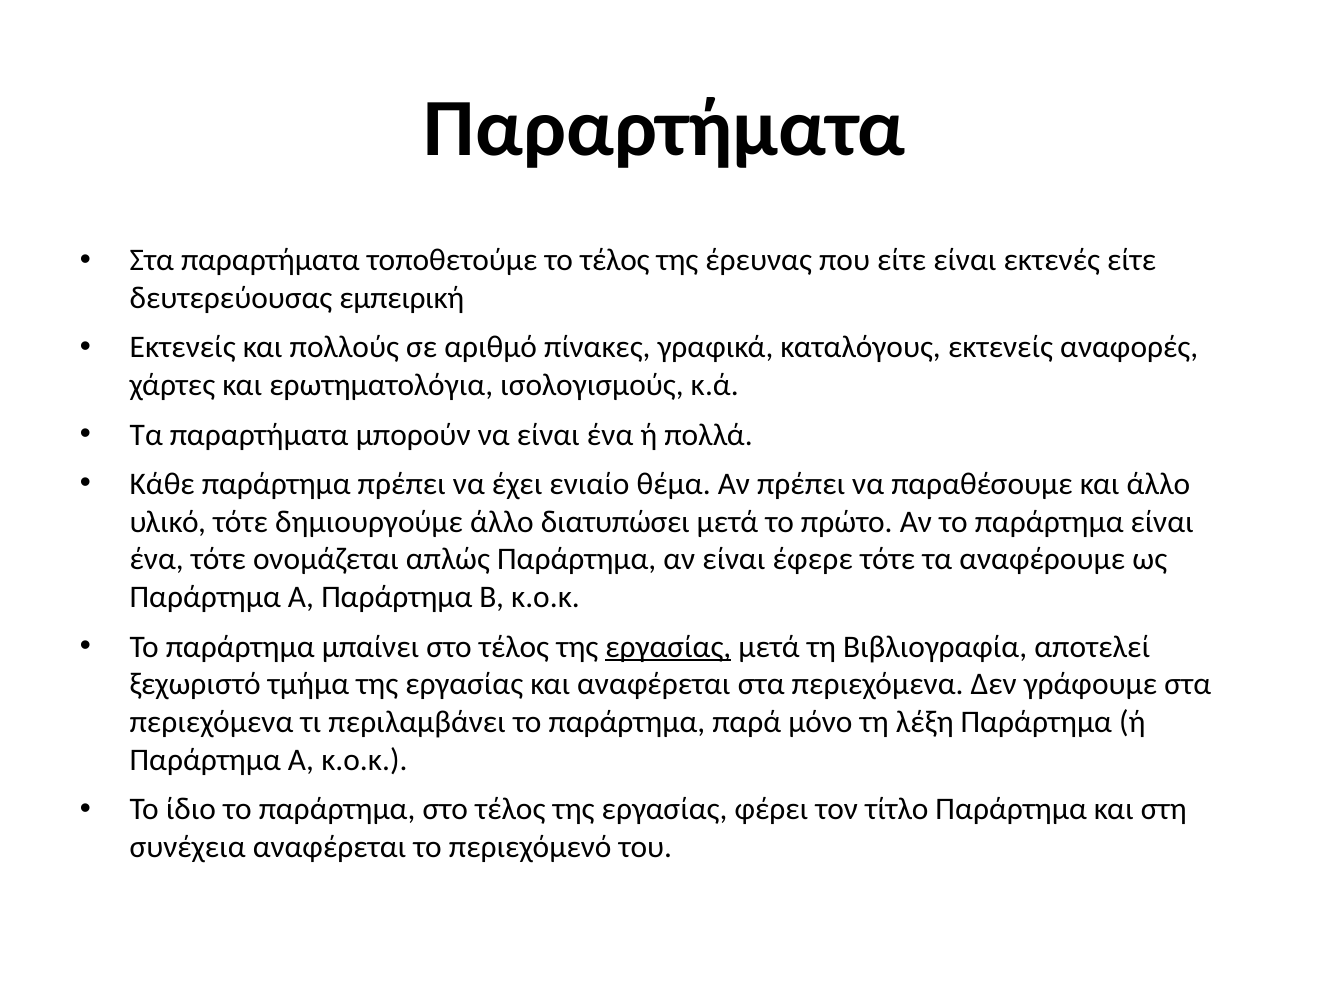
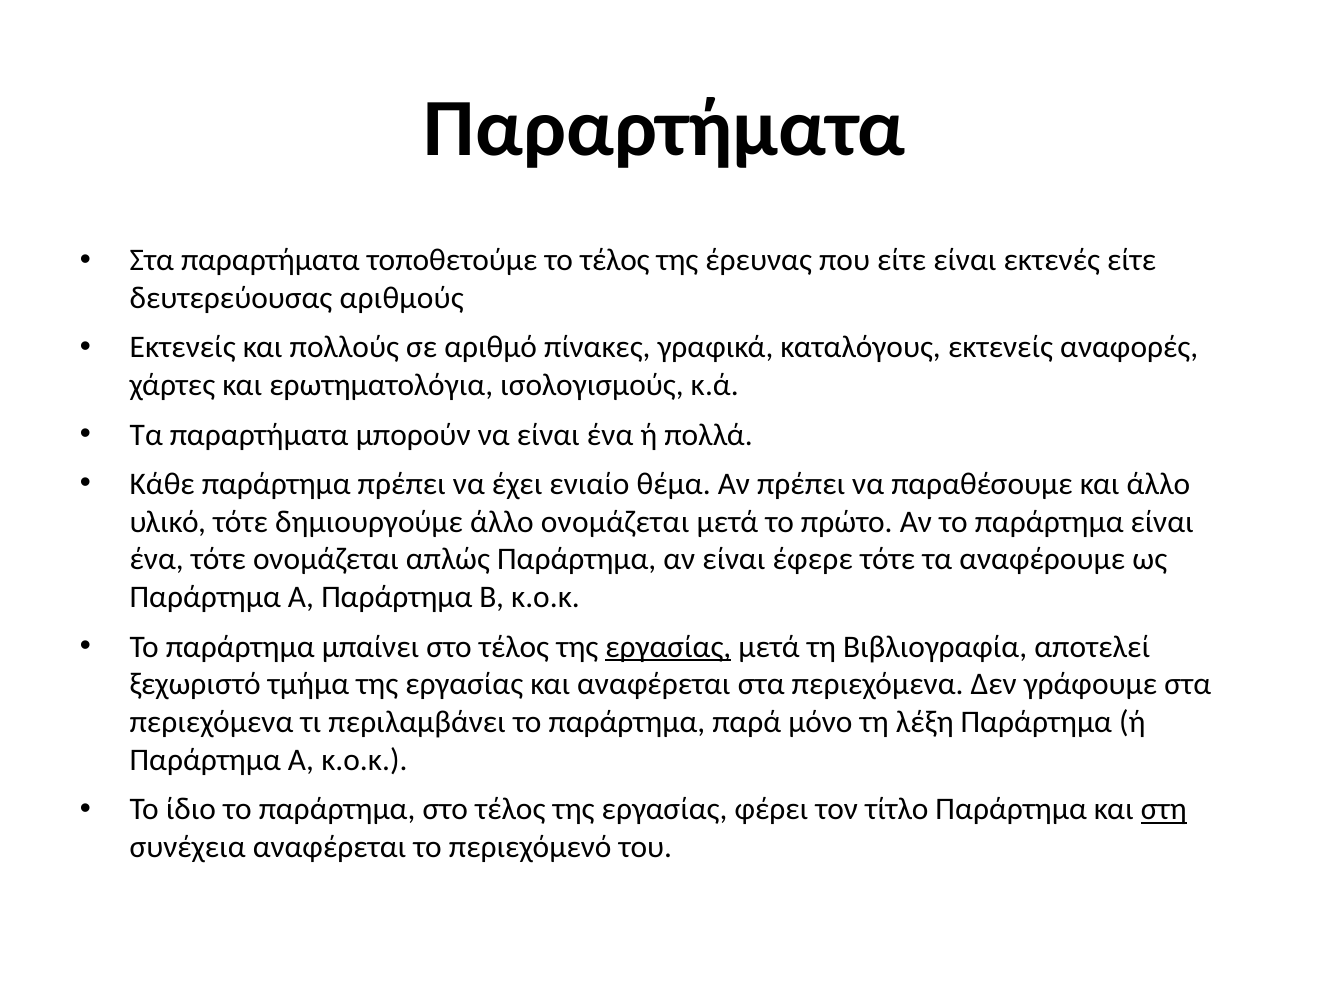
εμπειρική: εμπειρική -> αριθμούς (402, 298)
άλλο διατυπώσει: διατυπώσει -> ονομάζεται (615, 522)
στη underline: none -> present (1164, 810)
